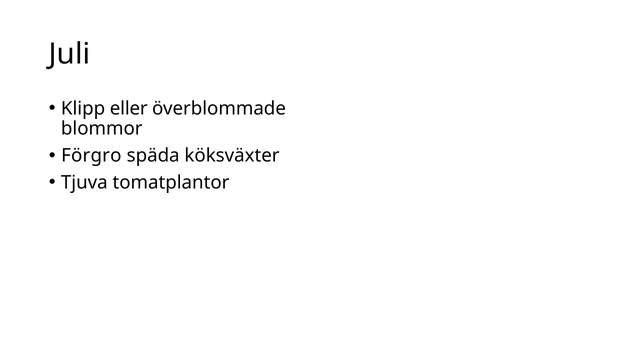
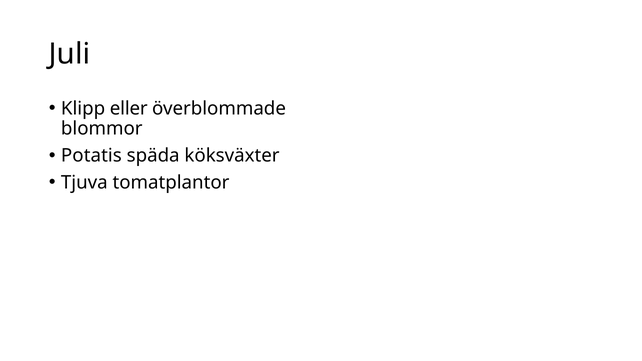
Förgro: Förgro -> Potatis (91, 156)
